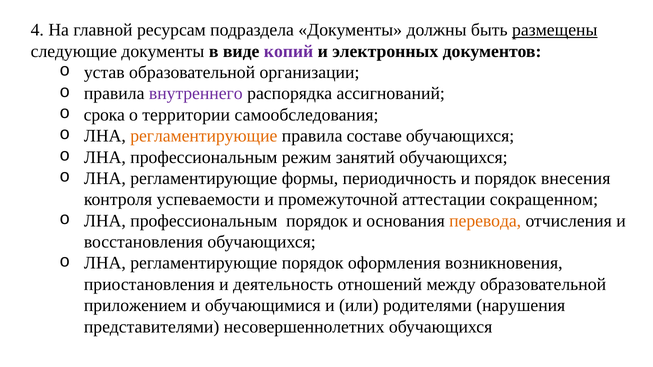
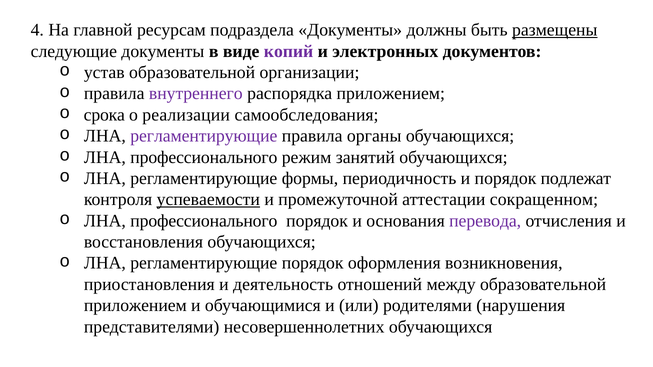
распорядка ассигнований: ассигнований -> приложением (391, 94)
территории: территории -> реализации (186, 115)
регламентирующие colour: orange -> purple (204, 136)
составе: составе -> органы (374, 136)
профессиональным: профессиональным -> профессионального (204, 157)
внесения: внесения -> подлежат (576, 179)
успеваемости underline: none -> present (208, 200)
профессиональным: профессиональным -> профессионального (204, 221)
перевода colour: orange -> purple (485, 221)
